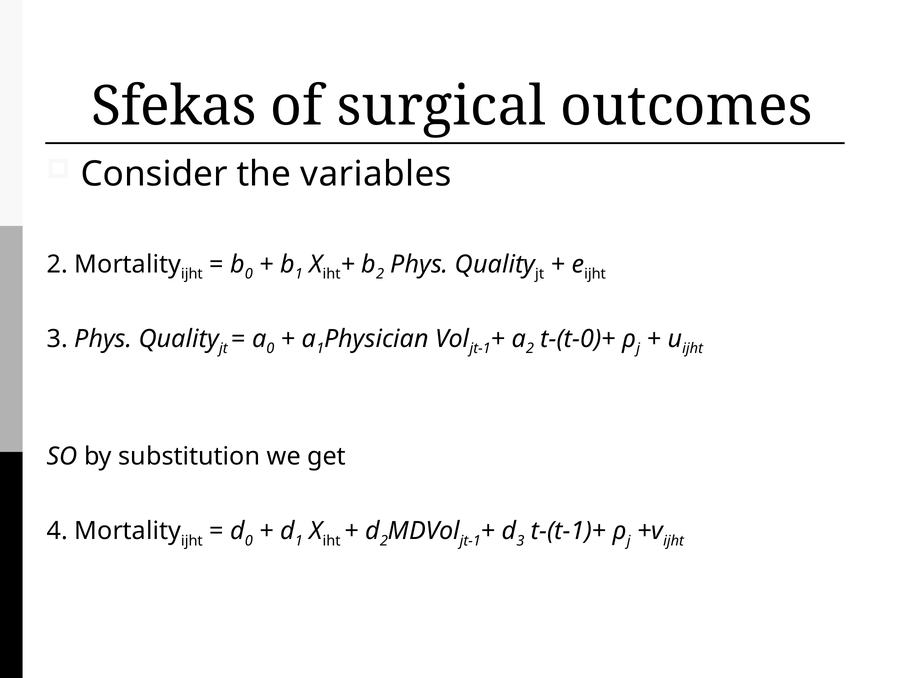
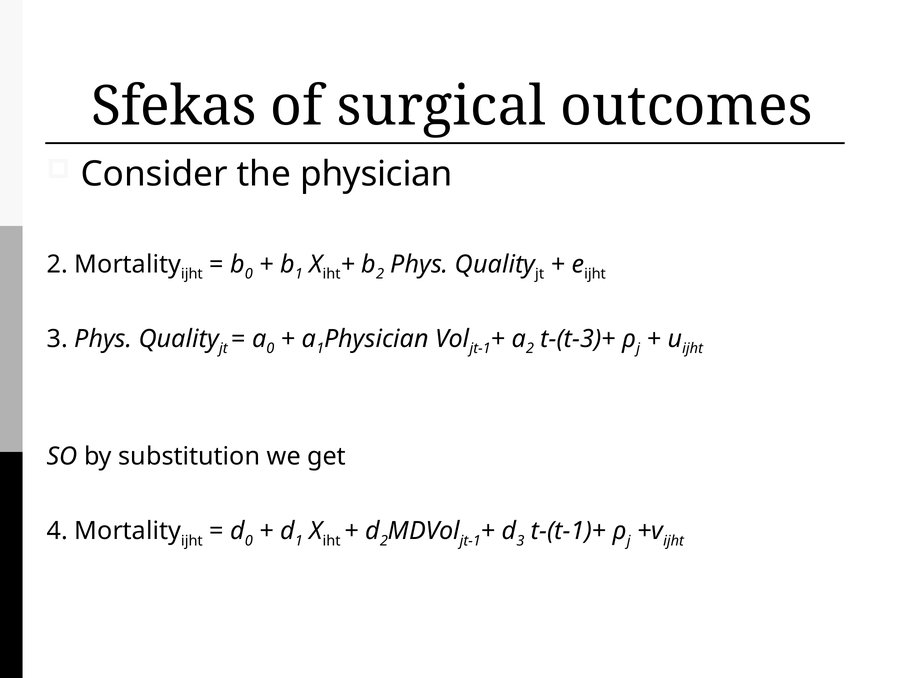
the variables: variables -> physician (376, 174)
t-(t-0)+: t-(t-0)+ -> t-(t-3)+ (578, 339)
